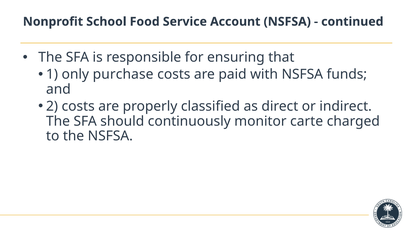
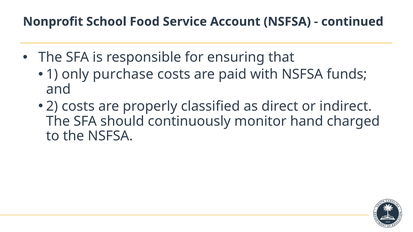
carte: carte -> hand (307, 121)
